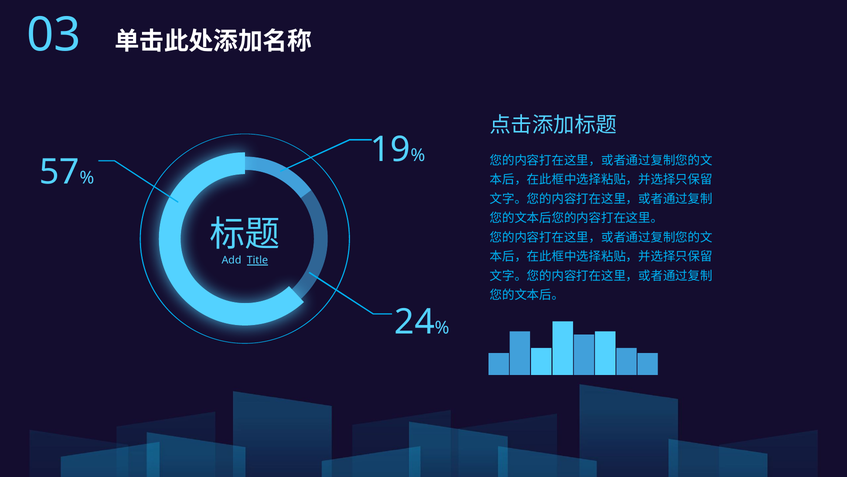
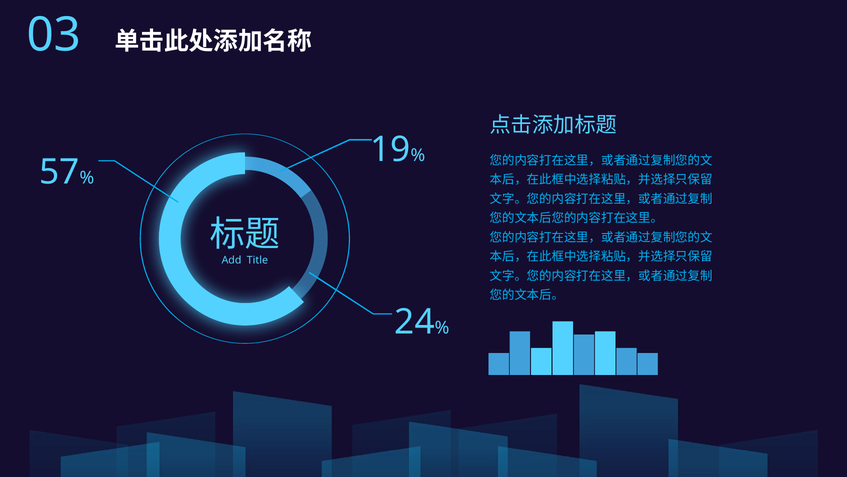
Title underline: present -> none (257, 260)
